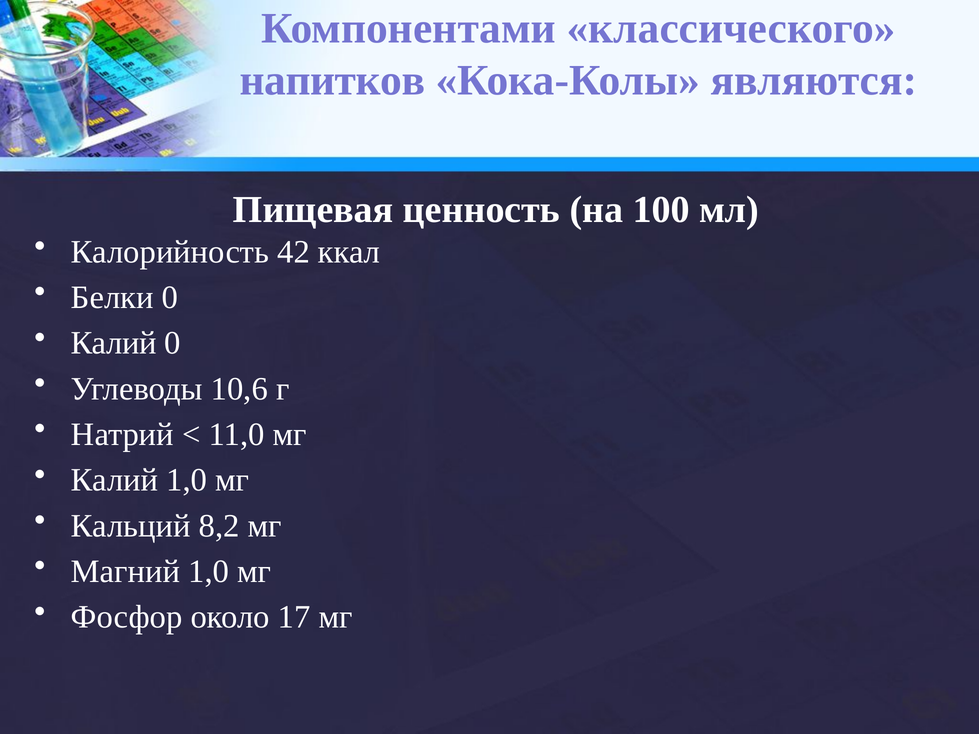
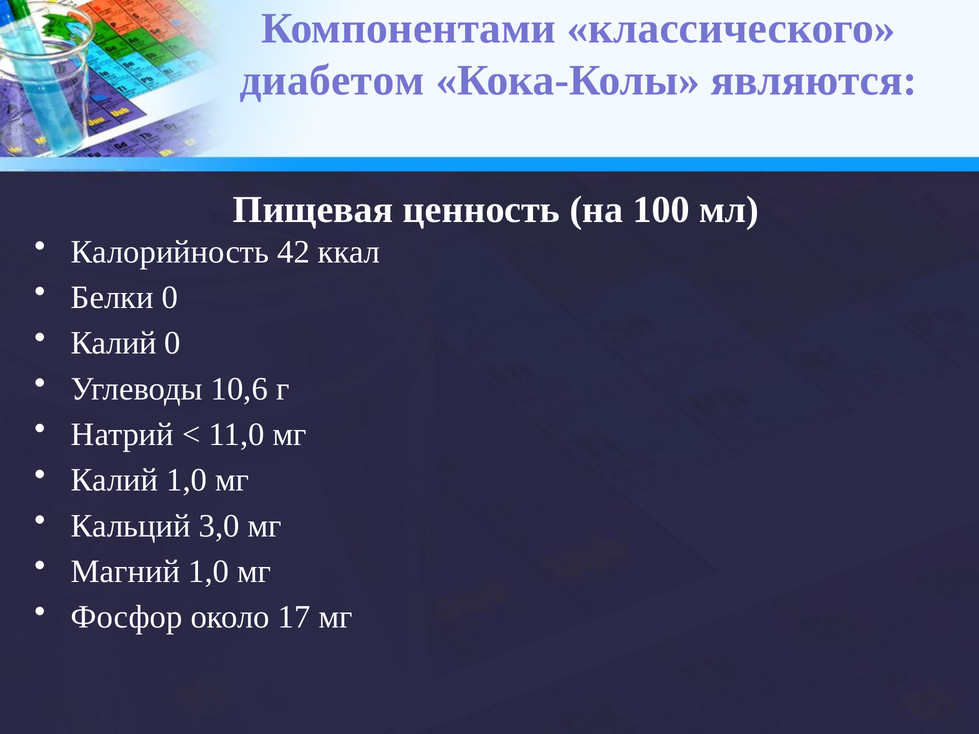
напитков: напитков -> диабетом (332, 80)
8,2: 8,2 -> 3,0 (219, 526)
